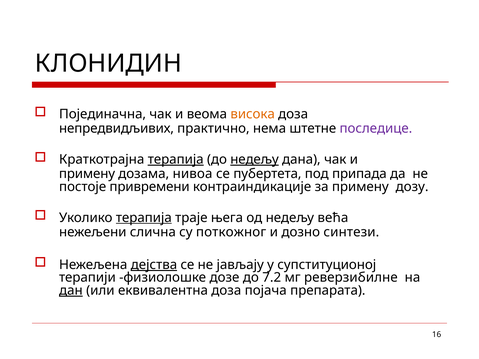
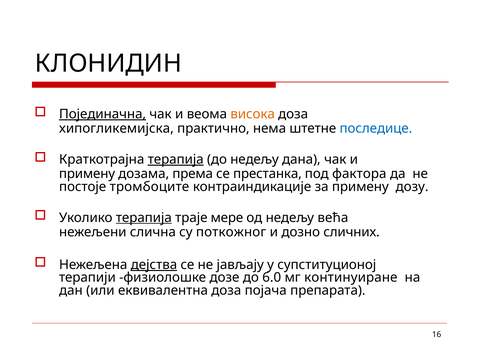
Појединачна underline: none -> present (103, 114)
непредвидљивих: непредвидљивих -> хипогликемијска (116, 129)
последице colour: purple -> blue (376, 129)
недељу underline: present -> none (255, 160)
нивоа: нивоа -> према (193, 174)
пубертета: пубертета -> престанка (267, 174)
припада: припада -> фактора (359, 174)
привремени: привремени -> тромбоците (149, 187)
њега: њега -> мере (227, 218)
синтези: синтези -> сличних (352, 232)
7.2: 7.2 -> 6.0 (272, 278)
реверзибилне: реверзибилне -> континуиране (351, 278)
дан underline: present -> none (71, 291)
